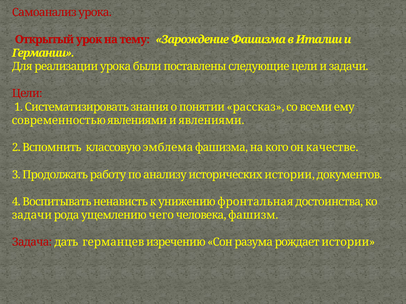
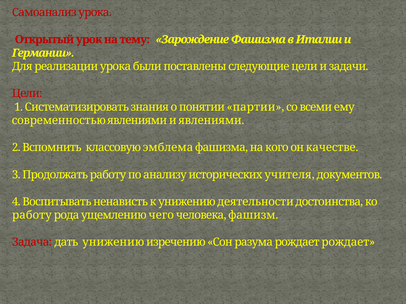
рассказ: рассказ -> партии (255, 107)
исторических истории: истории -> учителя (290, 175)
фронтальная: фронтальная -> деятельности (256, 202)
задачи: задачи -> работу (32, 216)
дать германцев: германцев -> унижению (113, 243)
рождает истории: истории -> рождает (348, 243)
